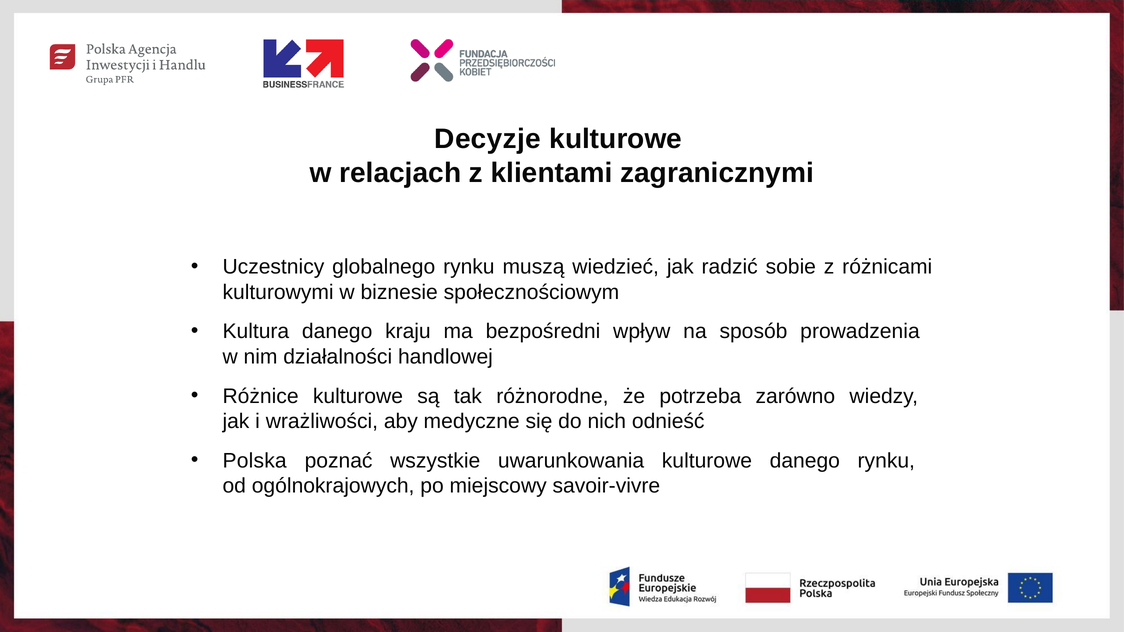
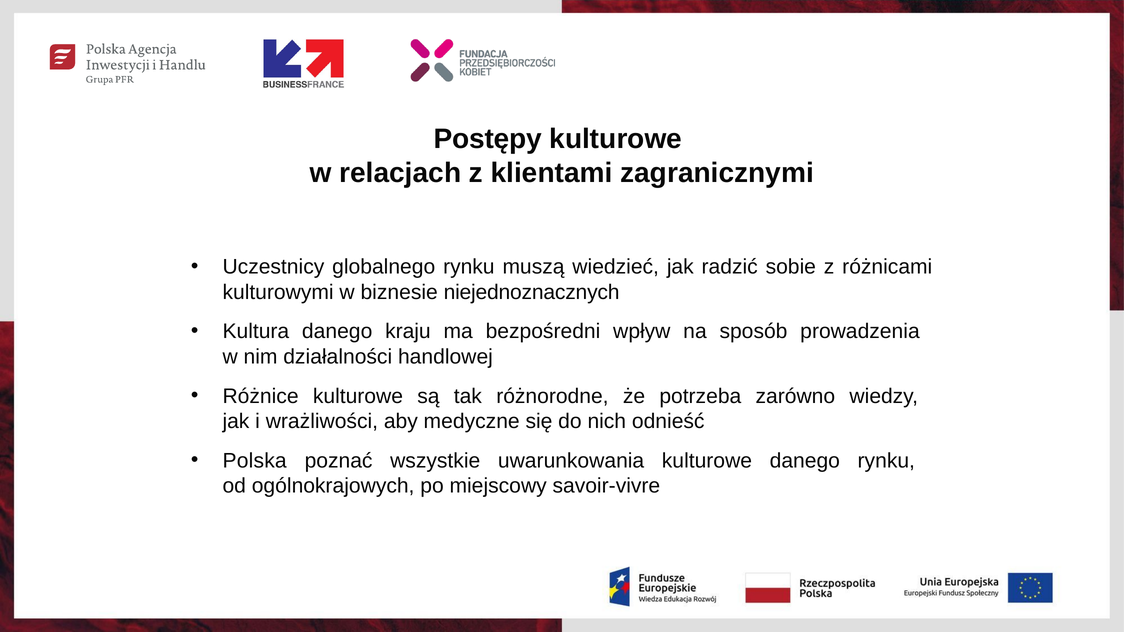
Decyzje: Decyzje -> Postępy (488, 139)
społecznościowym: społecznościowym -> niejednoznacznych (532, 292)
